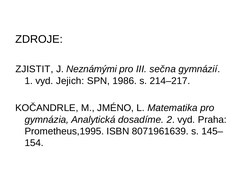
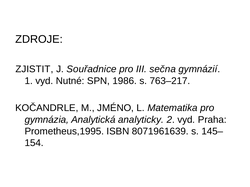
Neznámými: Neznámými -> Souřadnice (92, 69)
Jejich: Jejich -> Nutné (70, 81)
214–217: 214–217 -> 763–217 (170, 81)
dosadíme: dosadíme -> analyticky (141, 120)
